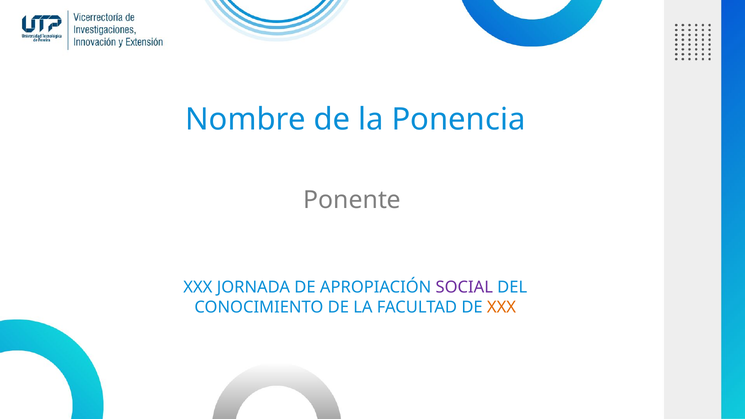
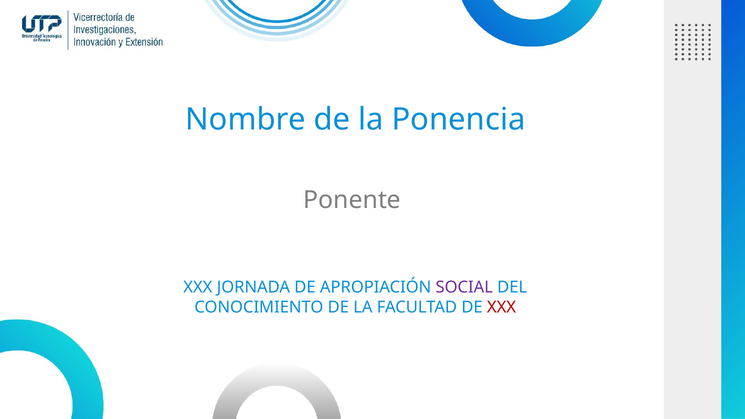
XXX colour: orange -> red (501, 307)
